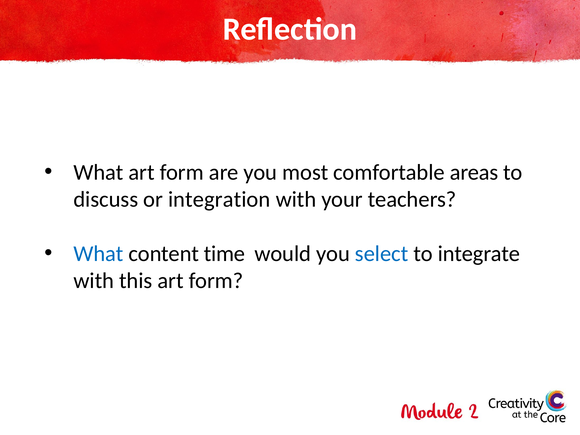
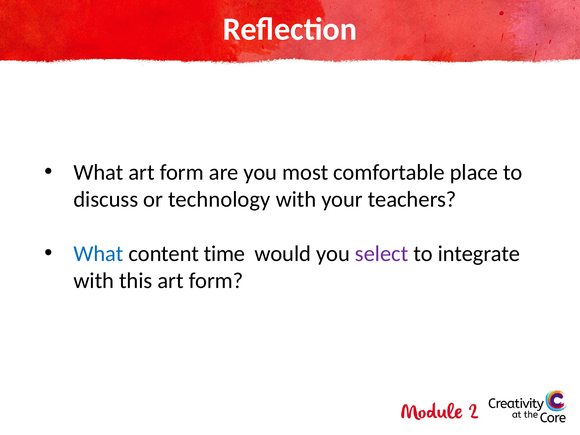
areas: areas -> place (474, 172)
integration: integration -> technology (219, 199)
select colour: blue -> purple (382, 254)
